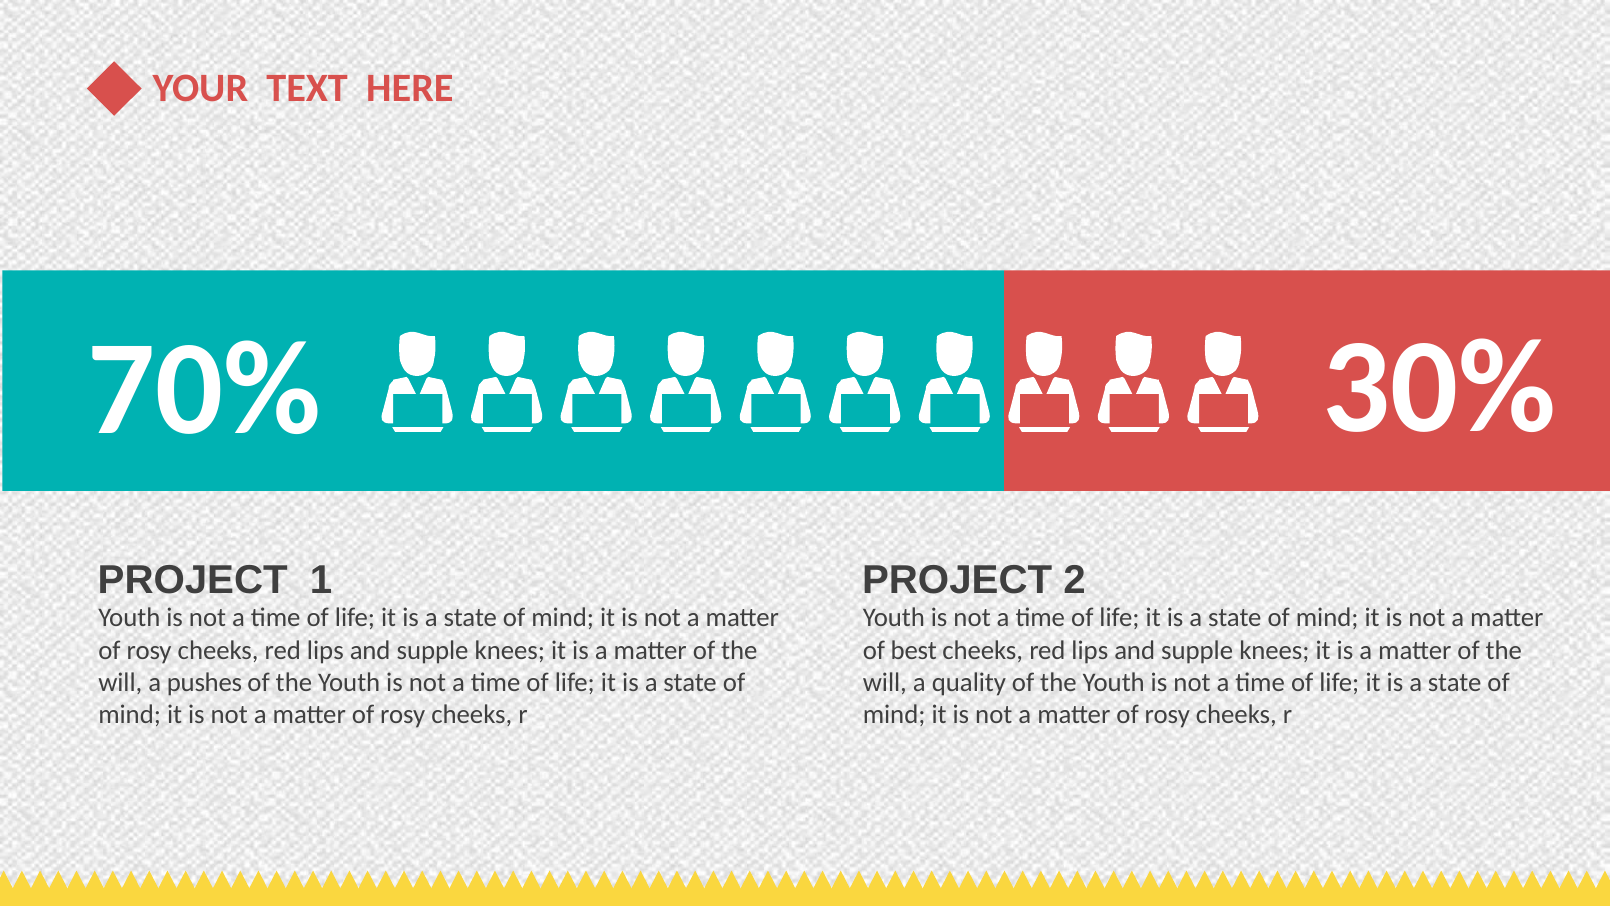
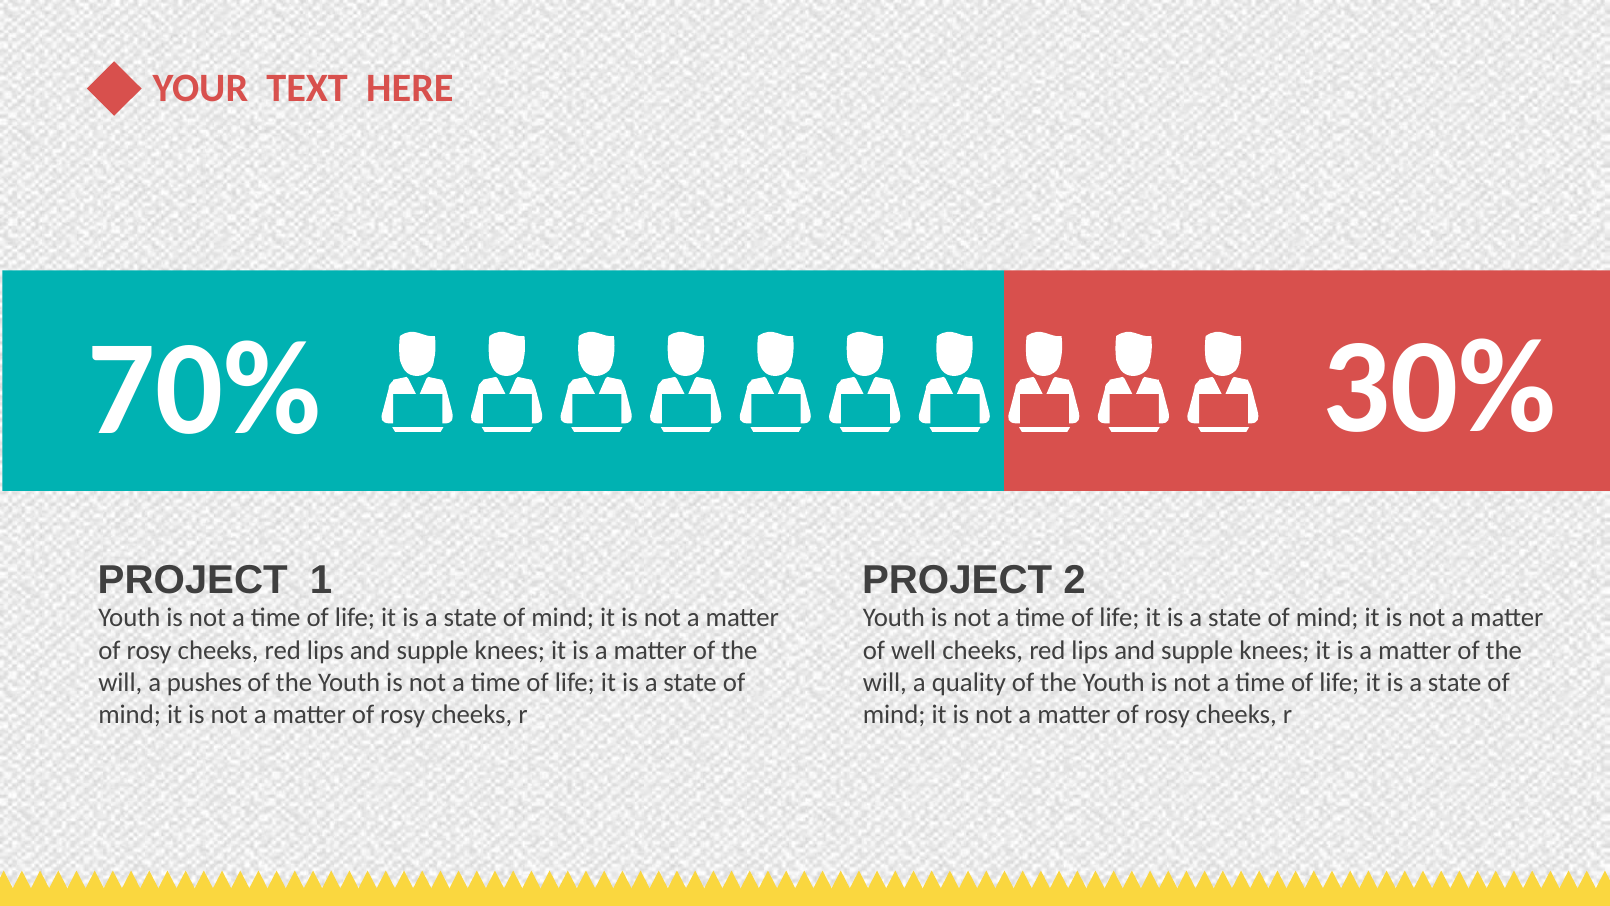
best: best -> well (914, 650)
